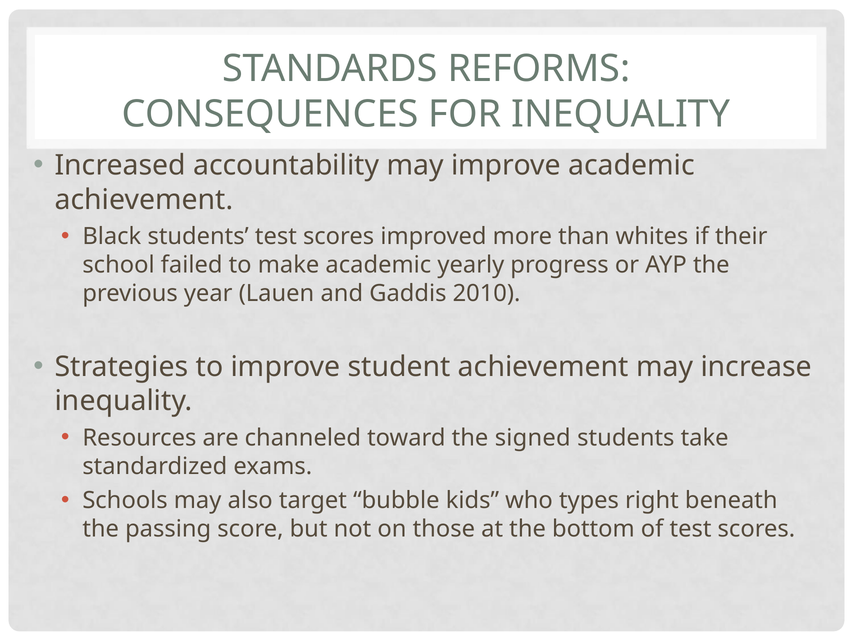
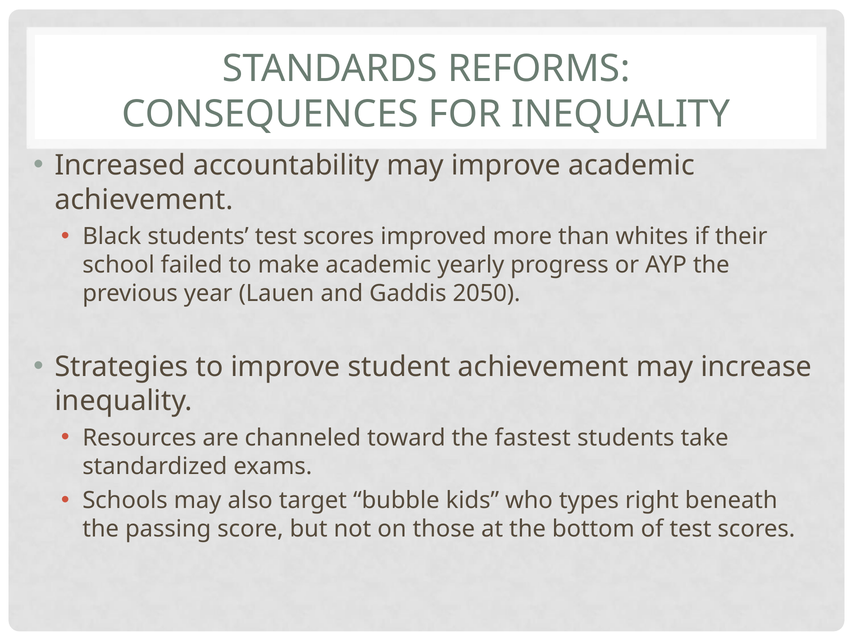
2010: 2010 -> 2050 (487, 293)
signed: signed -> fastest (533, 438)
